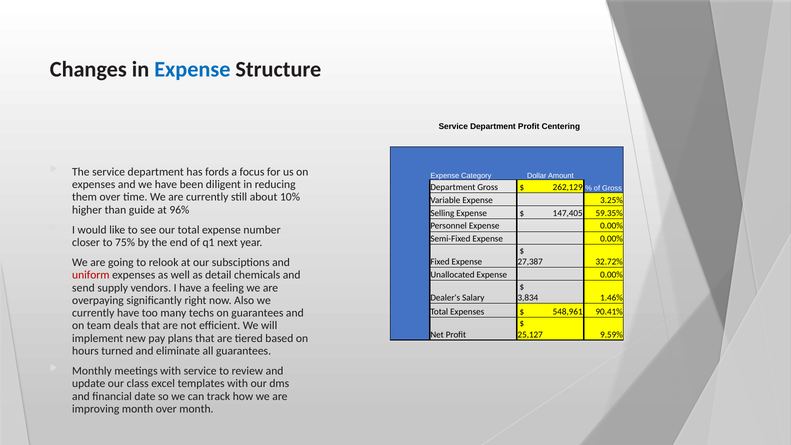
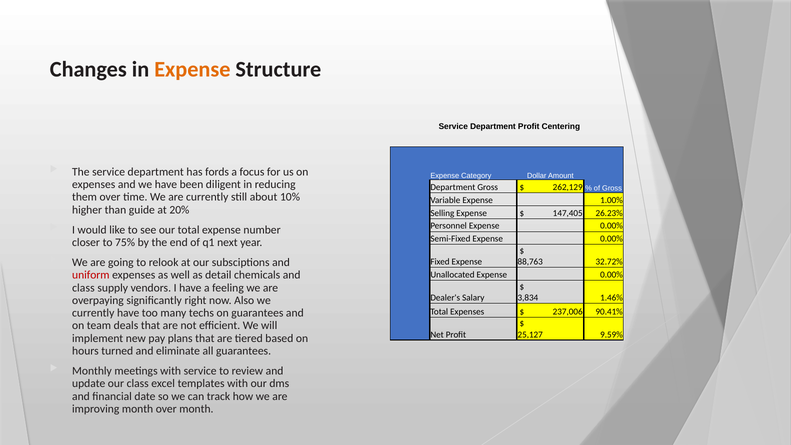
Expense colour: blue -> orange (192, 69)
3.25%: 3.25% -> 1.00% (611, 200)
96%: 96% -> 20% (179, 210)
59.35%: 59.35% -> 26.23% (609, 213)
27,387: 27,387 -> 88,763 (530, 262)
send: send -> class (83, 288)
548,961: 548,961 -> 237,006 (568, 311)
